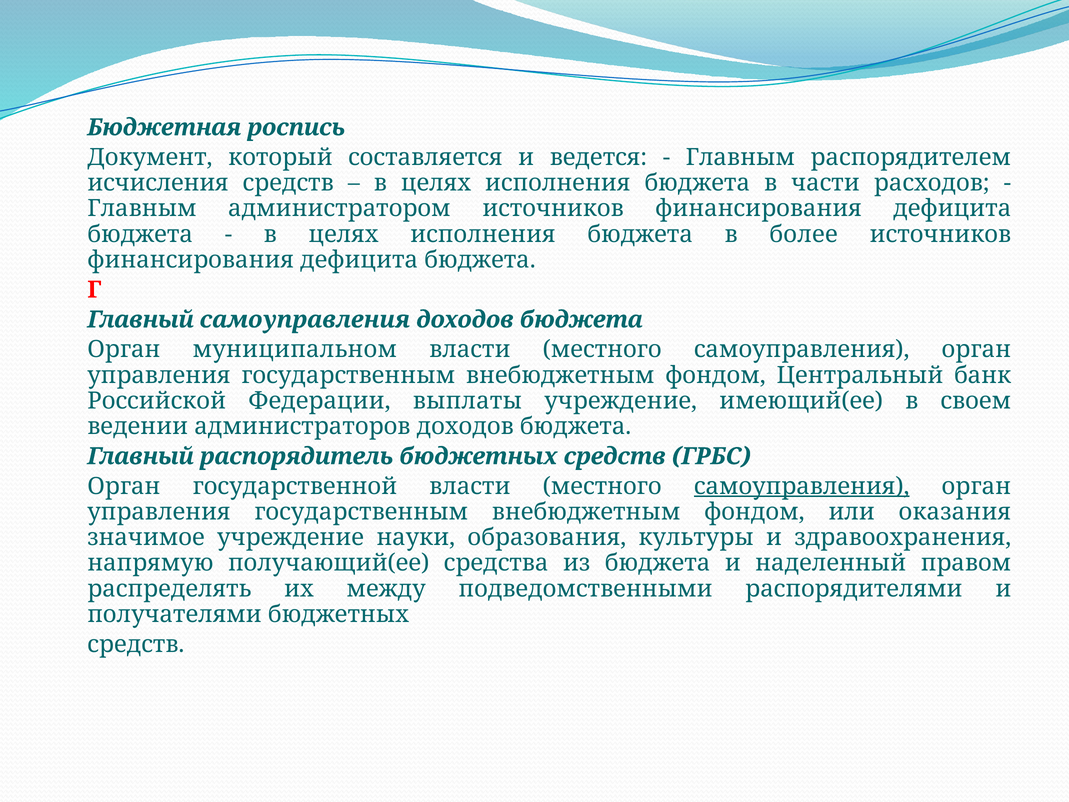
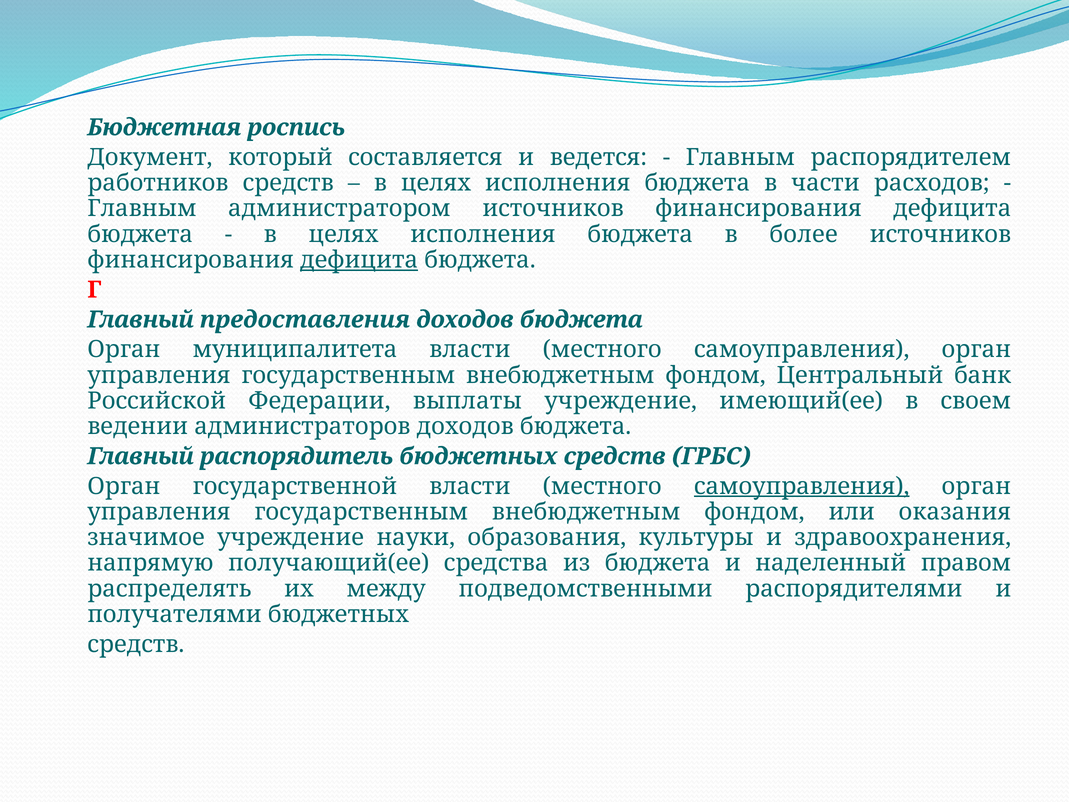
исчисления: исчисления -> работников (158, 183)
дефицита underline: none -> present (359, 260)
Главный самоуправления: самоуправления -> предоставления (305, 320)
муниципальном: муниципальном -> муниципалитета (295, 349)
